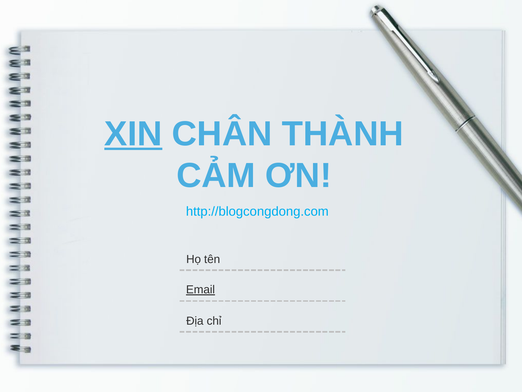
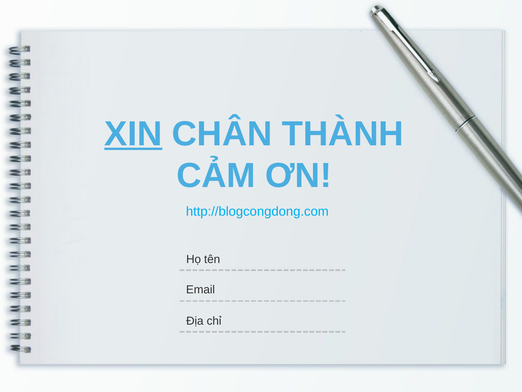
Email underline: present -> none (201, 289)
